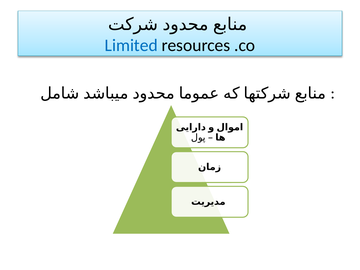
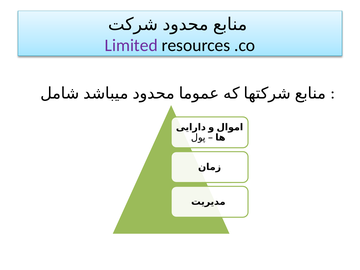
Limited colour: blue -> purple (131, 45)
